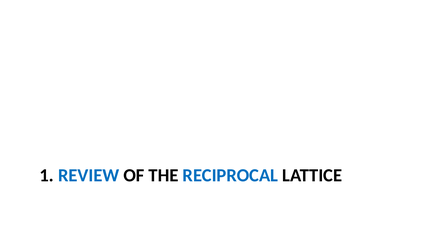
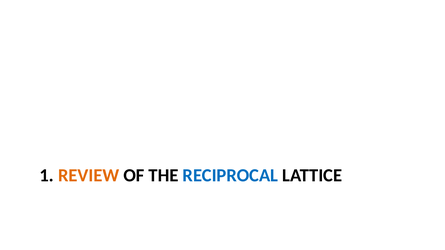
REVIEW colour: blue -> orange (89, 175)
